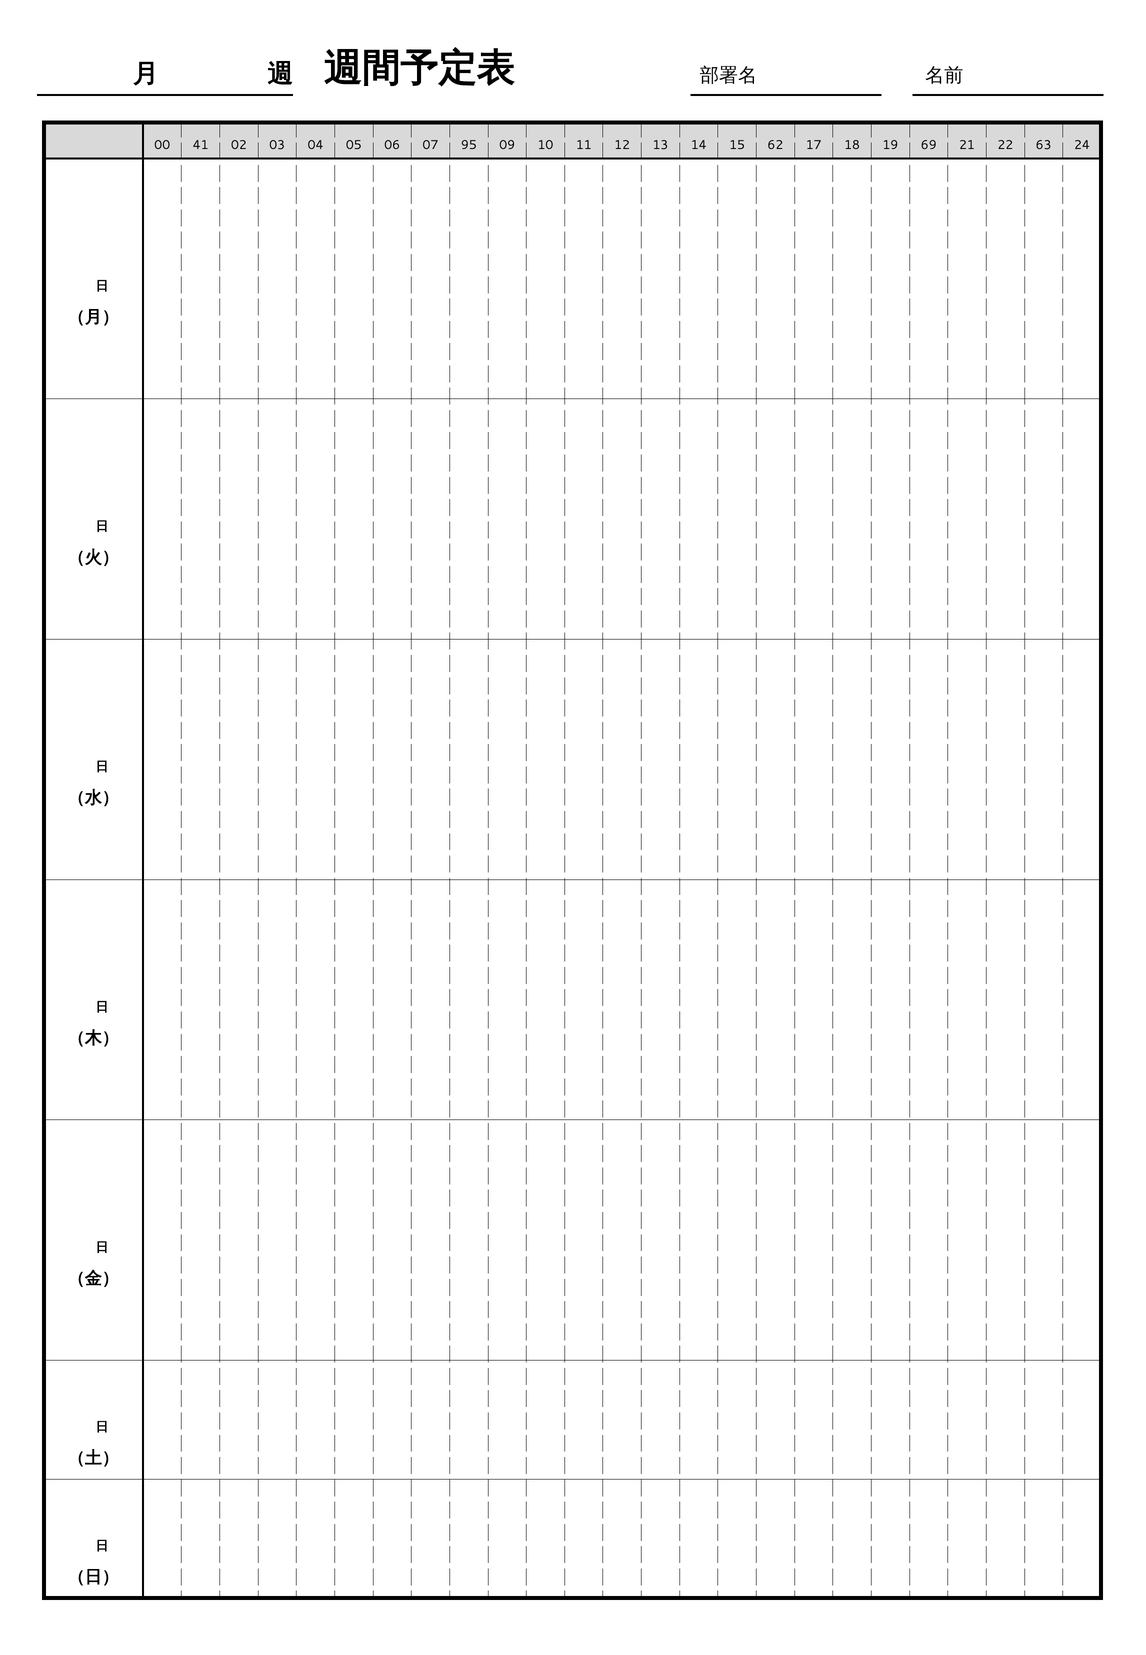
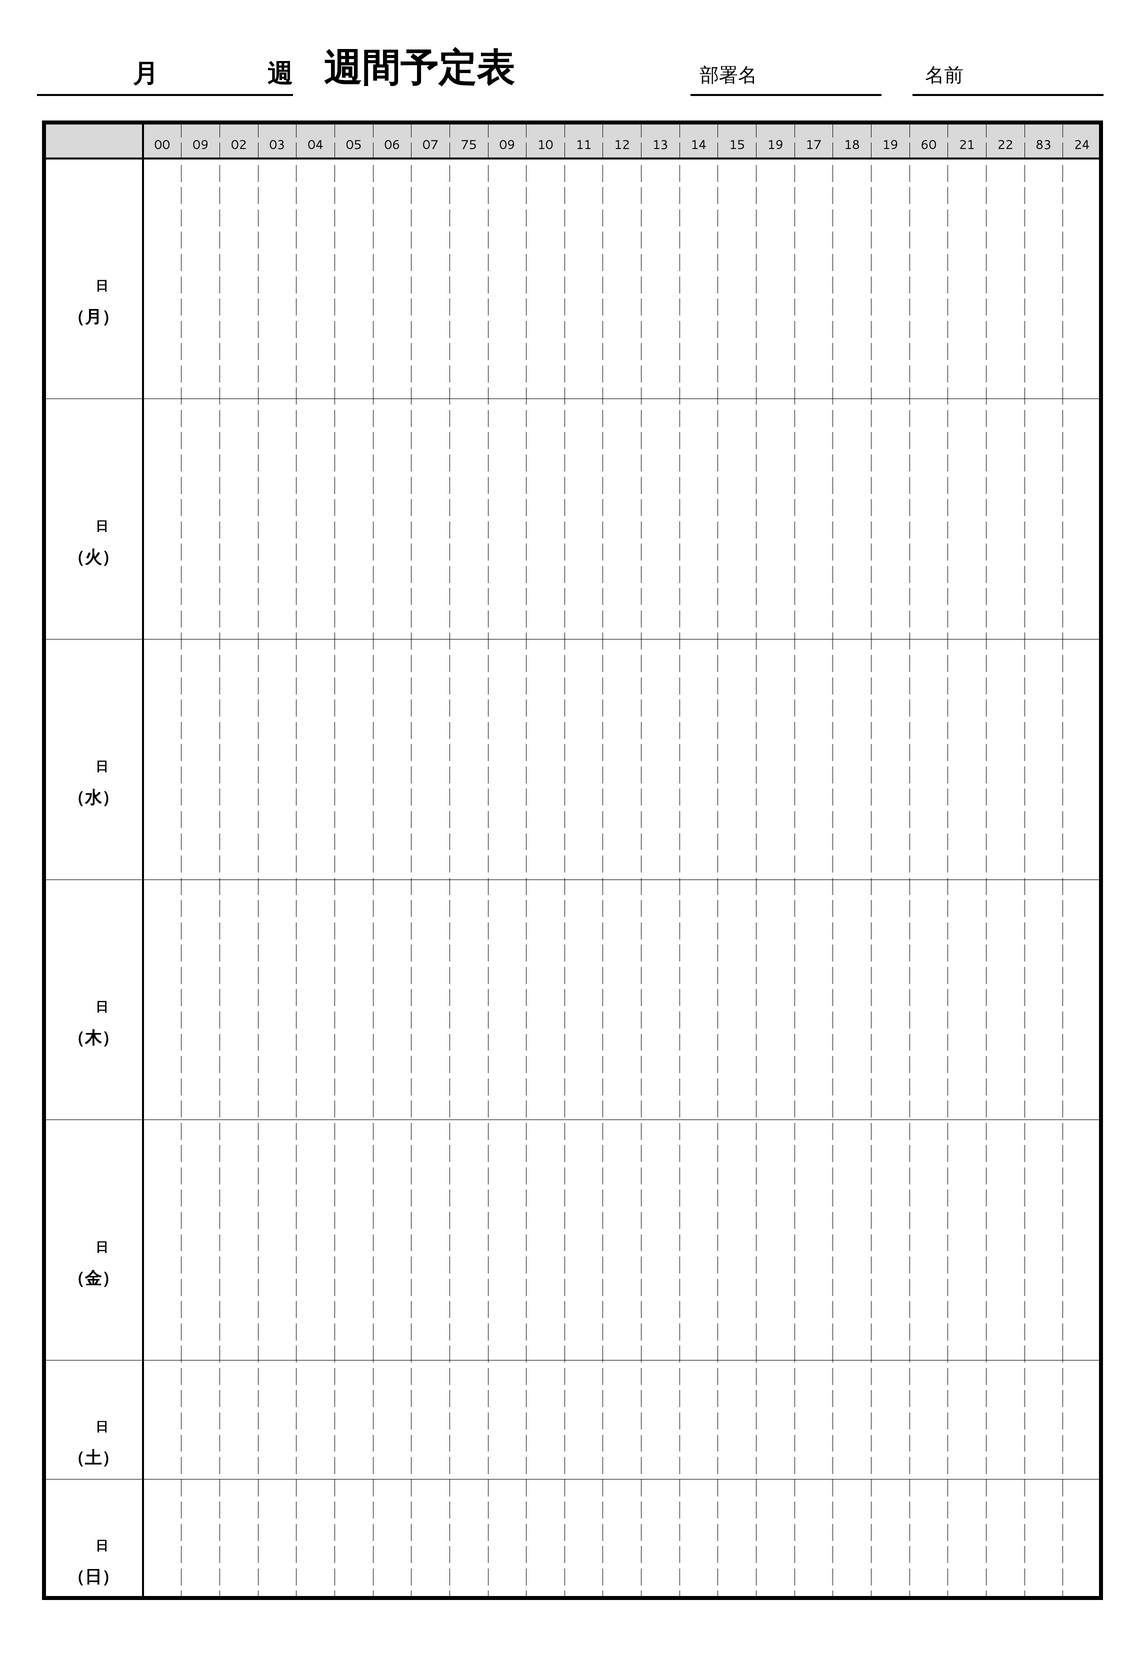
00 41: 41 -> 09 (201, 145)
95: 95 -> 75 (469, 145)
15 62: 62 -> 19 (775, 145)
69: 69 -> 60 (929, 145)
63: 63 -> 83 (1044, 145)
